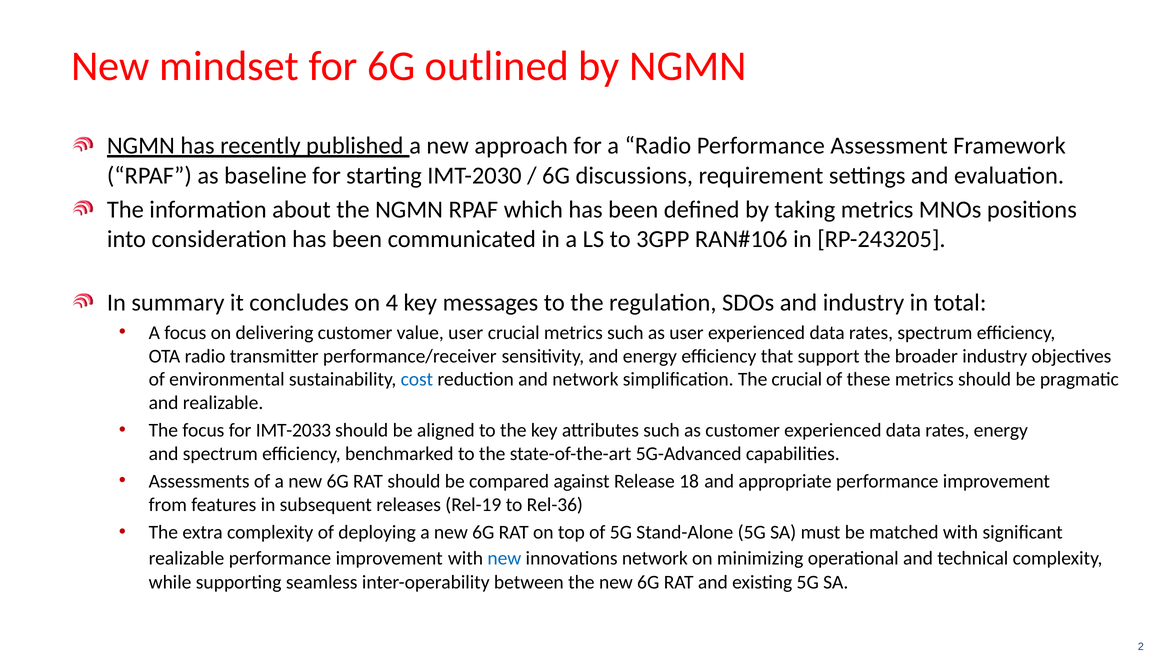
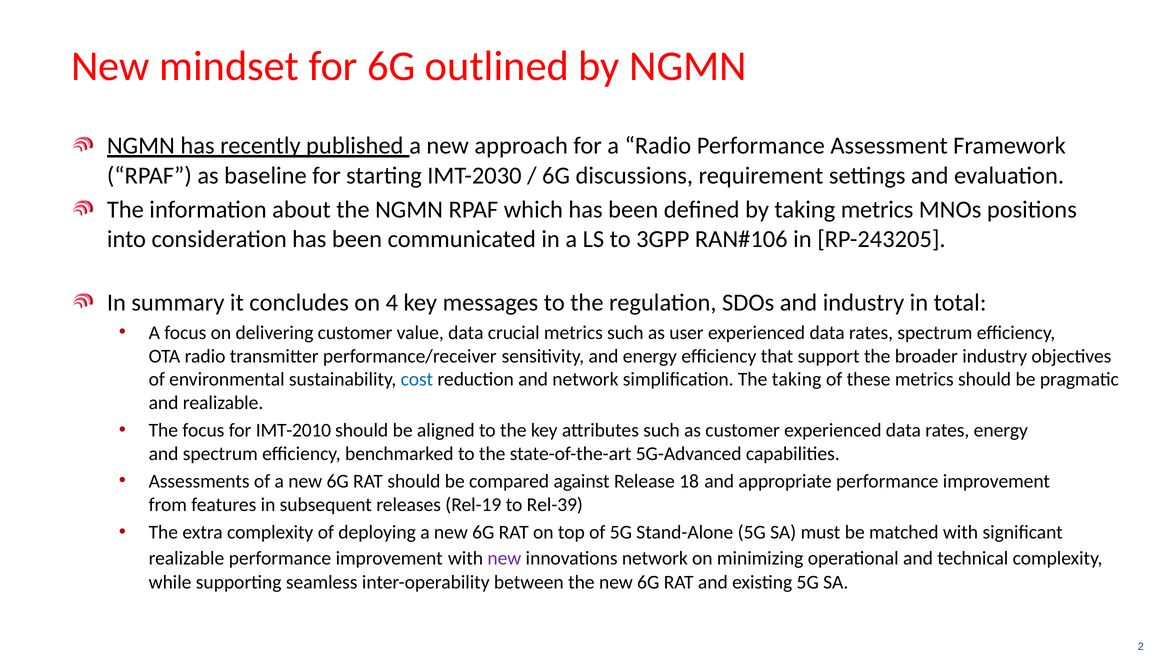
value user: user -> data (466, 333)
The crucial: crucial -> taking (797, 380)
IMT-2033: IMT-2033 -> IMT-2010 (293, 431)
Rel-36: Rel-36 -> Rel-39 (555, 505)
new colour: blue -> purple (504, 559)
